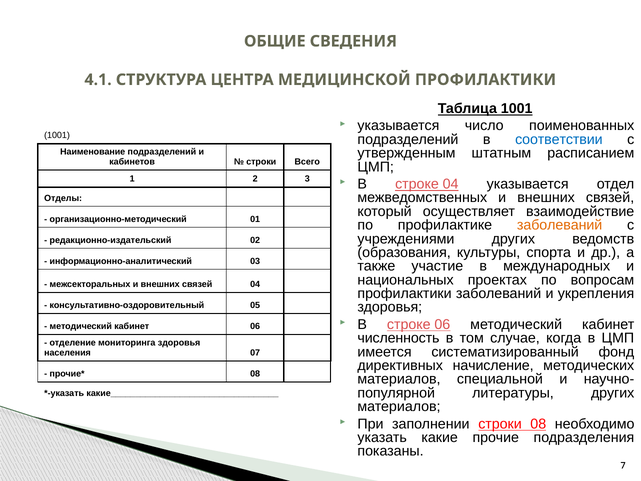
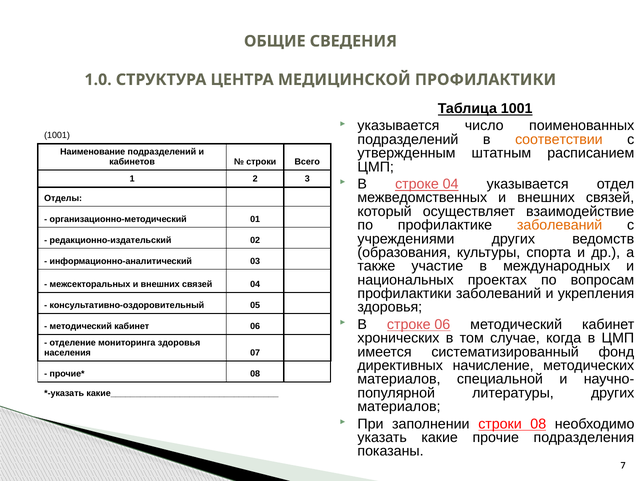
4.1: 4.1 -> 1.0 (98, 80)
соответствии colour: blue -> orange (559, 139)
численность: численность -> хронических (398, 338)
